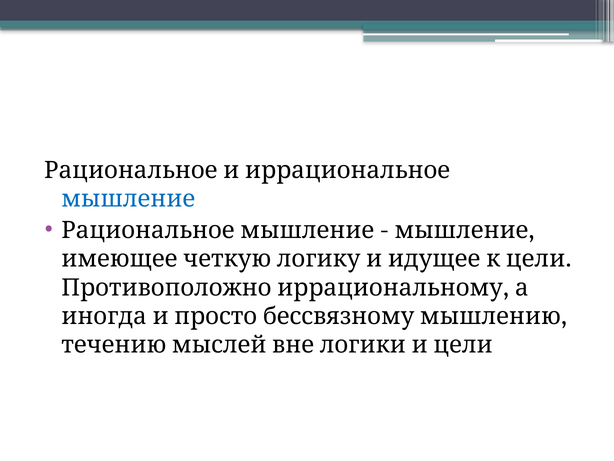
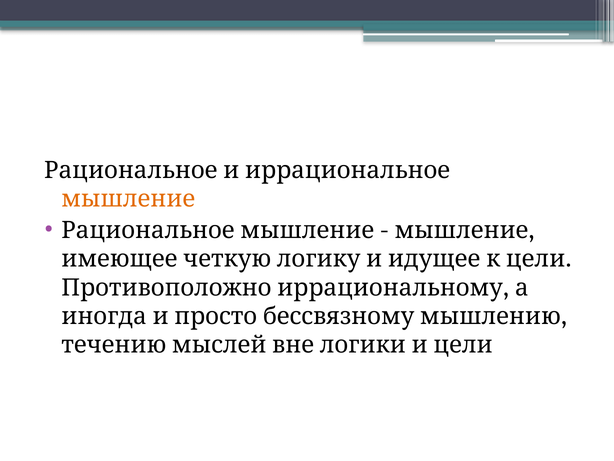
мышление colour: blue -> orange (128, 199)
